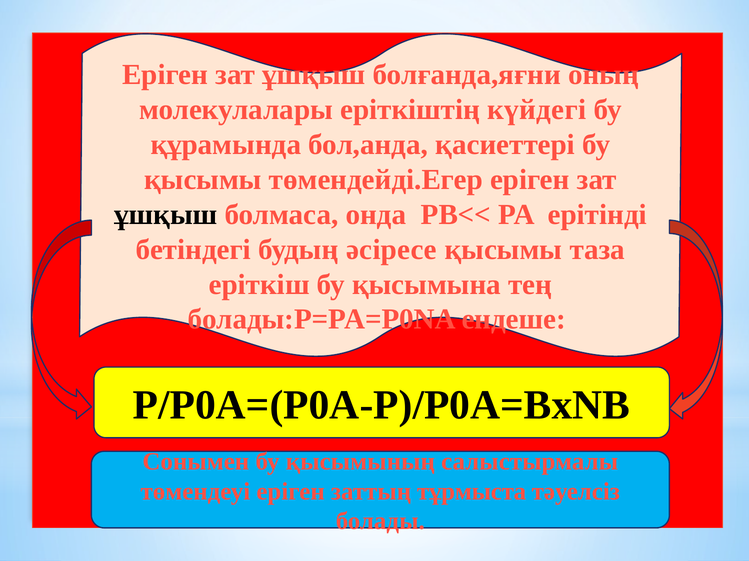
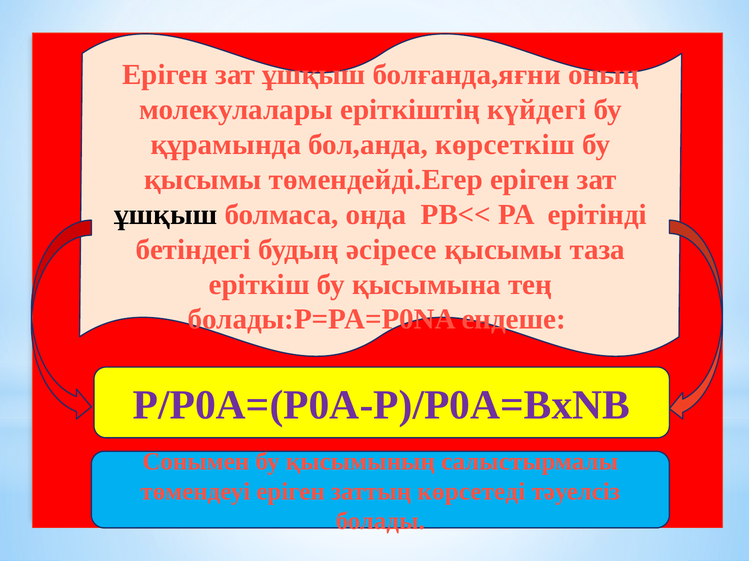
қасиеттері: қасиеттері -> көрсеткіш (505, 145)
P/P0A=(P0A-P)/P0A=BxNB colour: black -> purple (381, 406)
тұрмыста: тұрмыста -> көрсетеді (471, 492)
